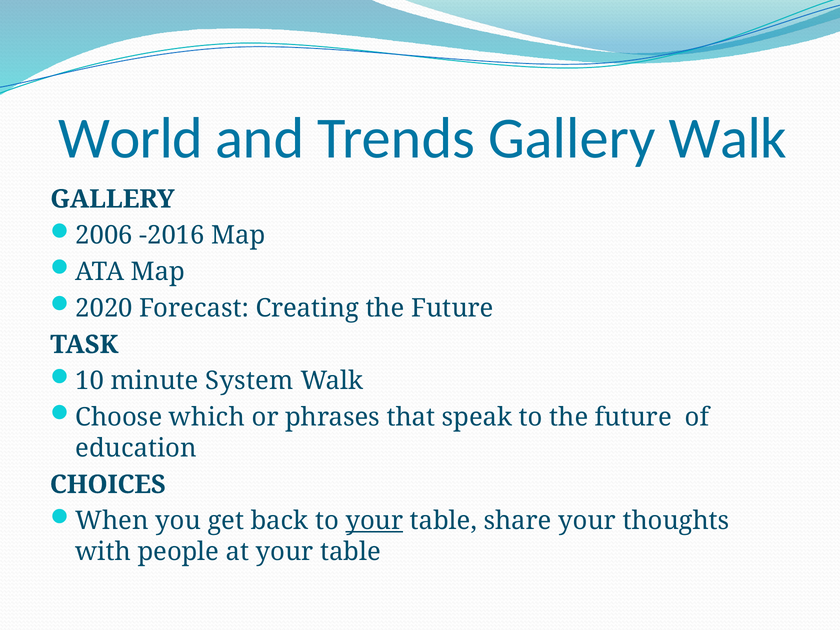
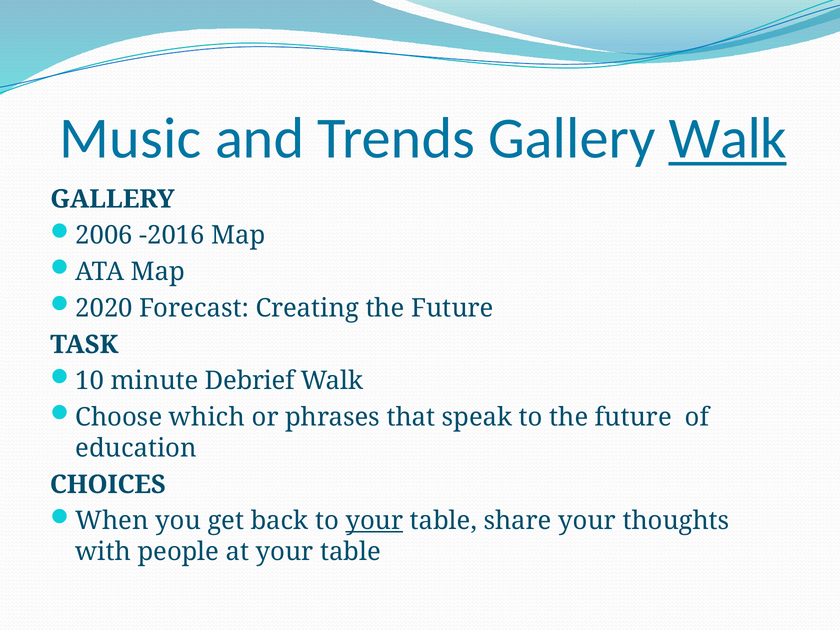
World: World -> Music (130, 139)
Walk underline: none -> present (728, 139)
System: System -> Debrief (250, 381)
